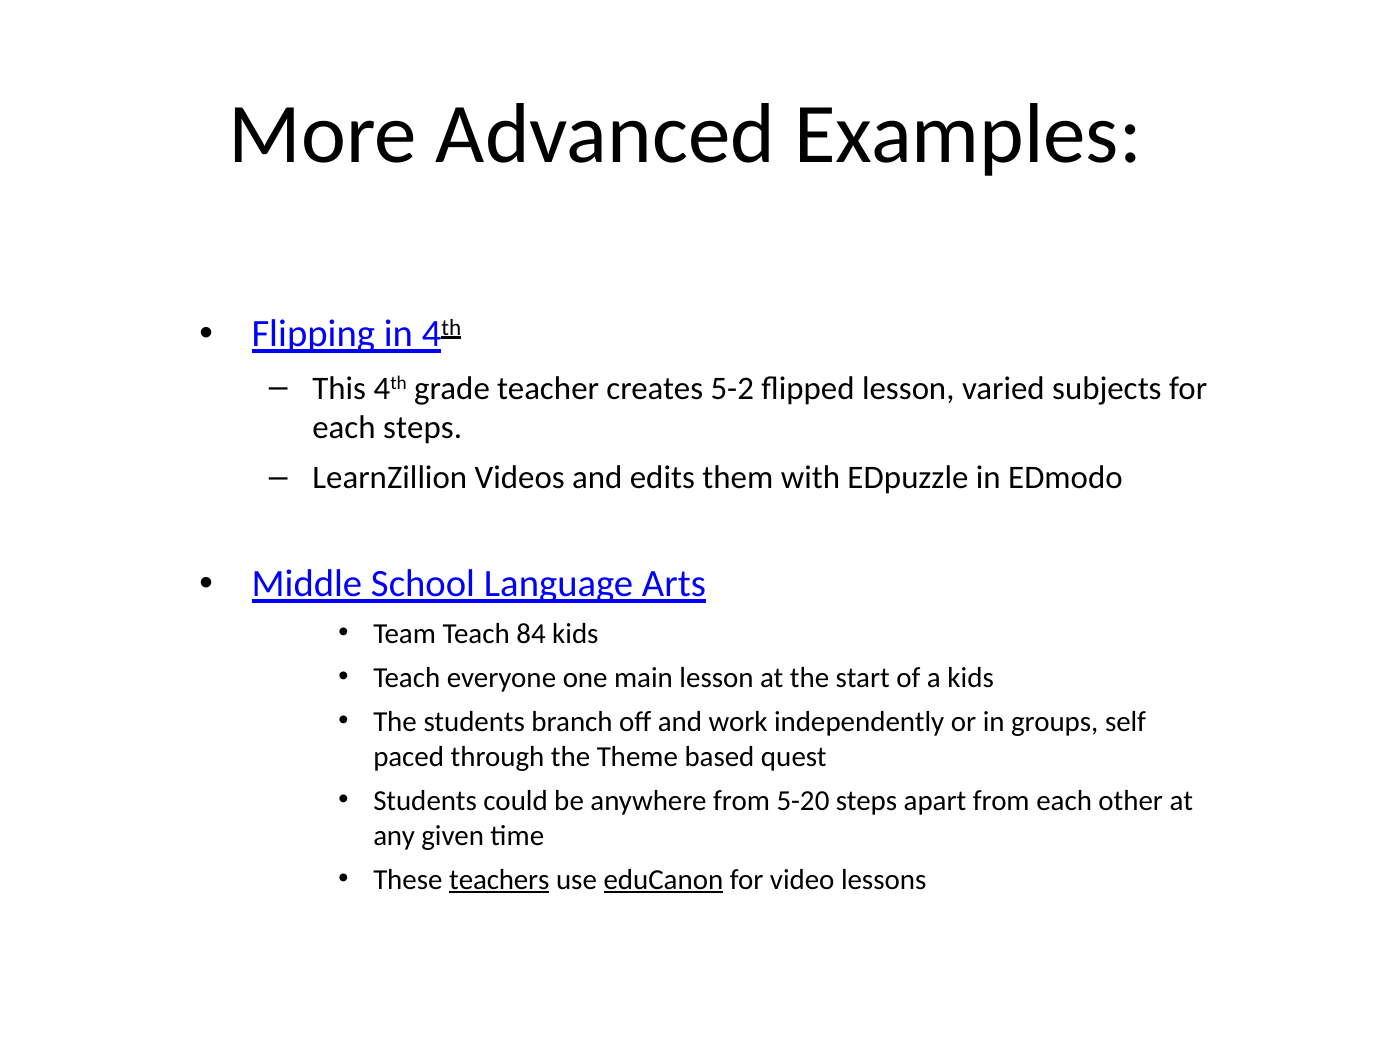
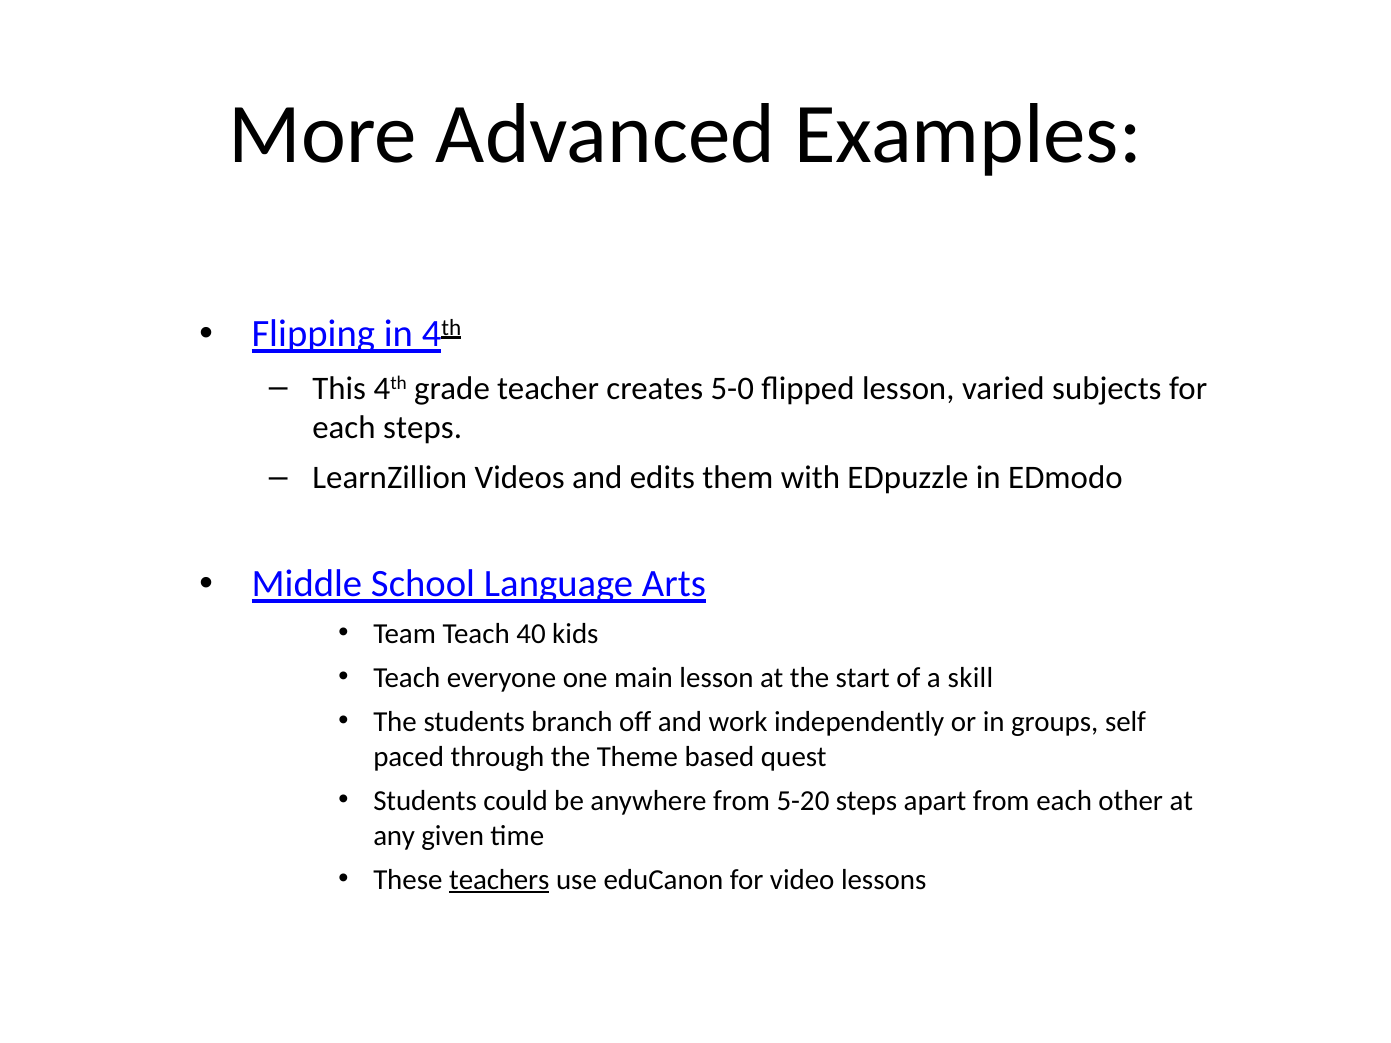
5-2: 5-2 -> 5-0 (732, 388)
84: 84 -> 40 (531, 634)
a kids: kids -> skill (971, 678)
eduCanon underline: present -> none (663, 880)
